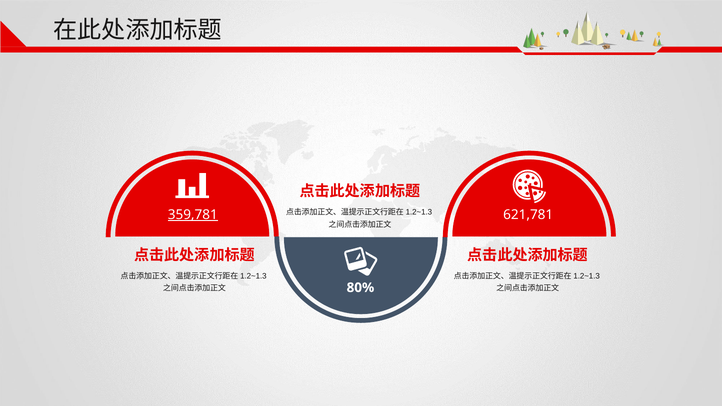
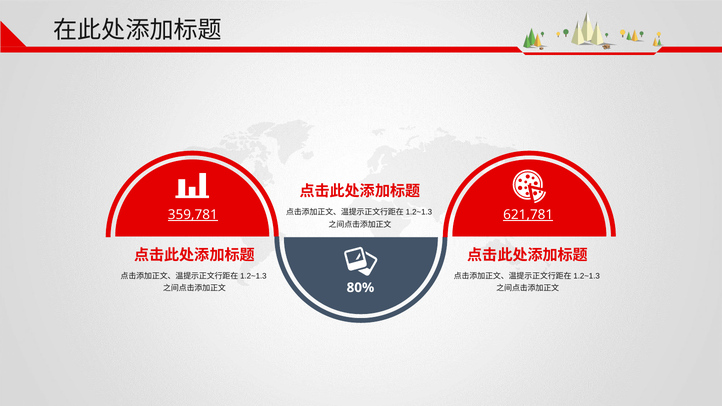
621,781 underline: none -> present (528, 215)
